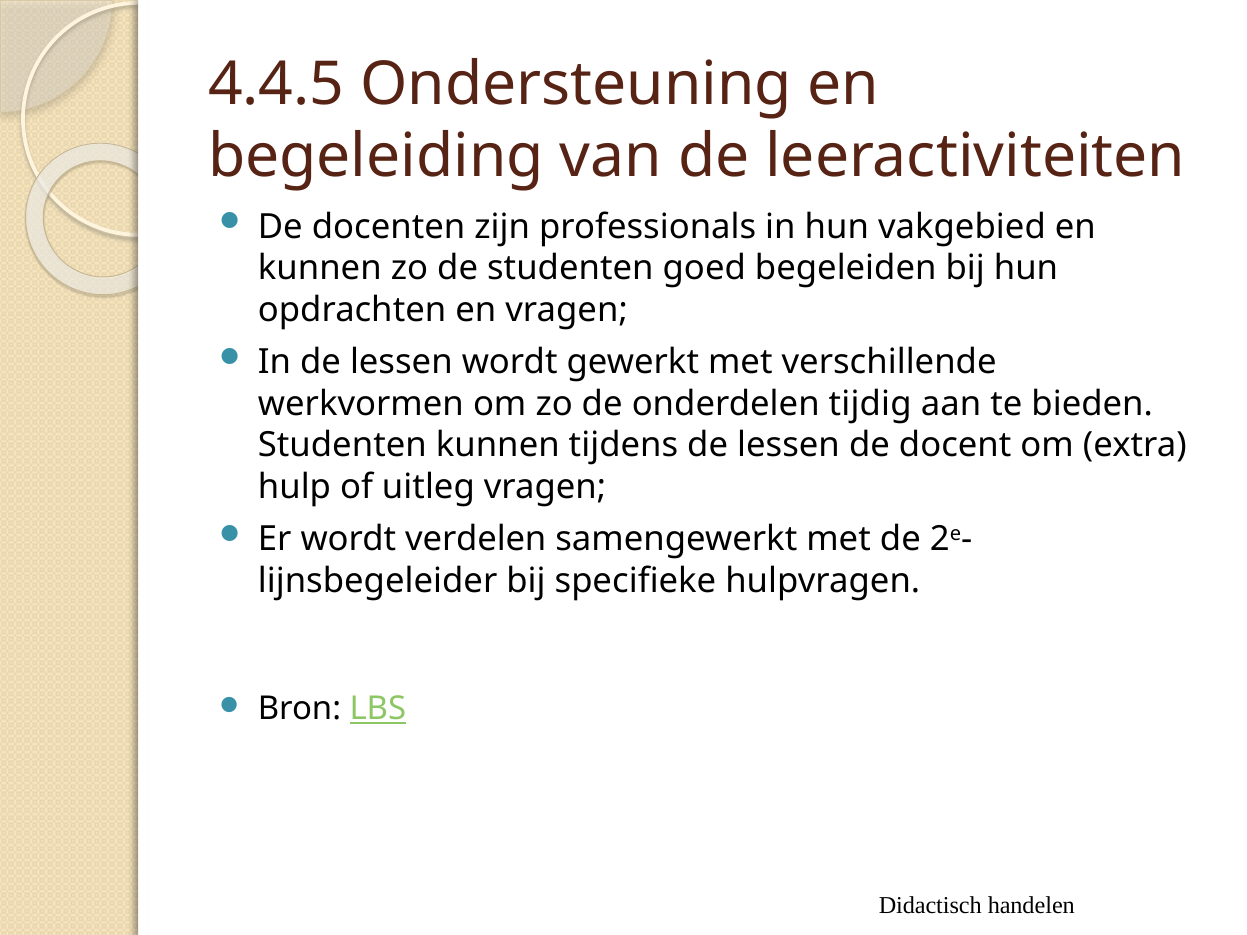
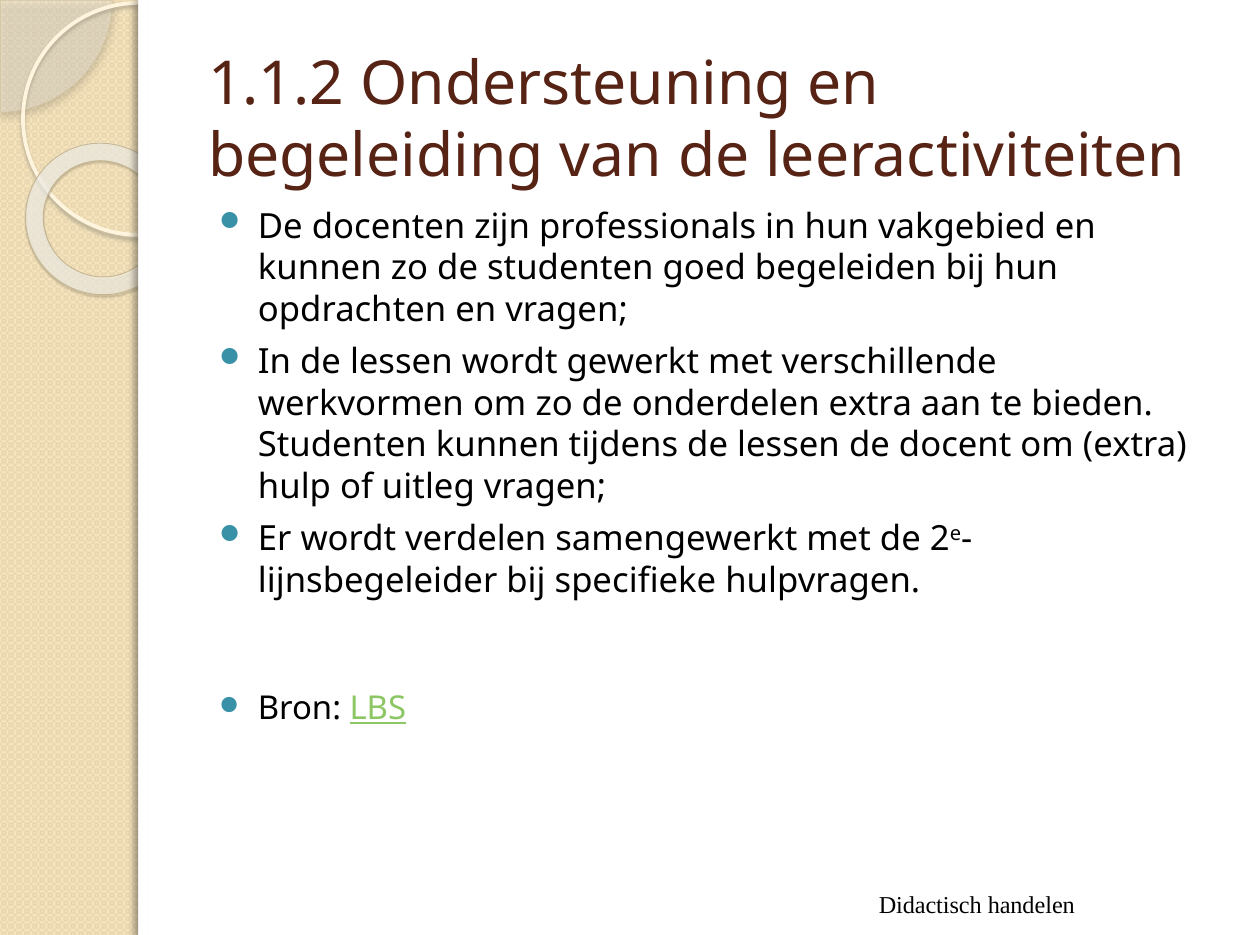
4.4.5: 4.4.5 -> 1.1.2 (276, 84)
onderdelen tijdig: tijdig -> extra (870, 404)
